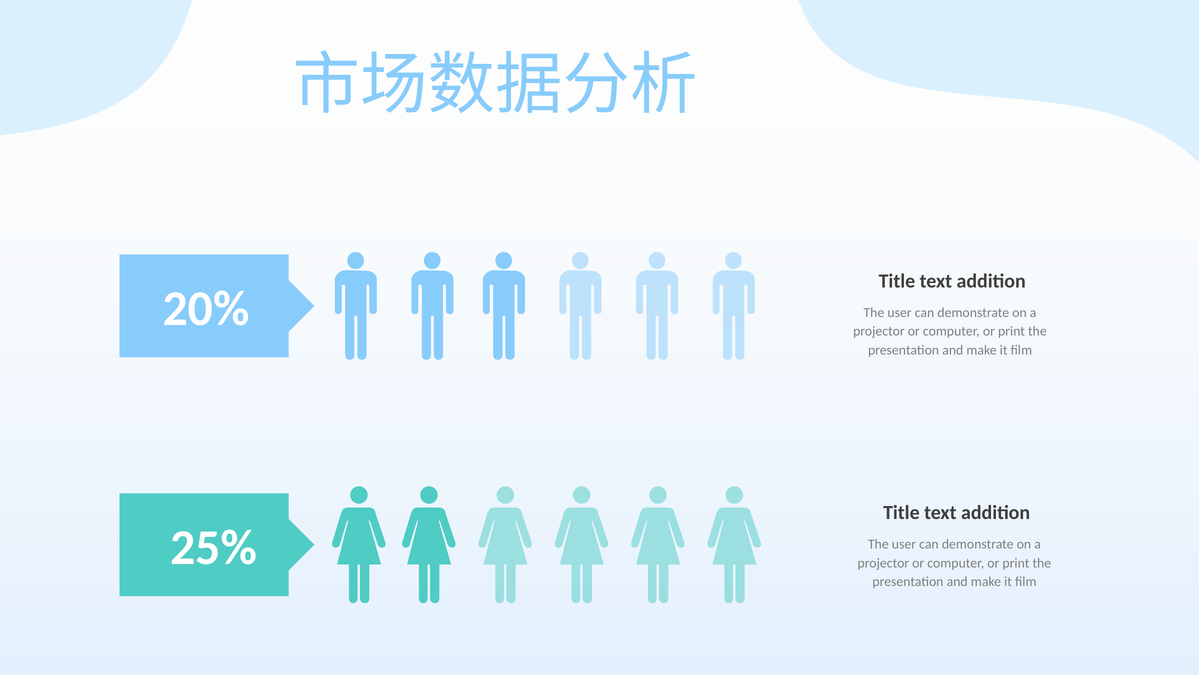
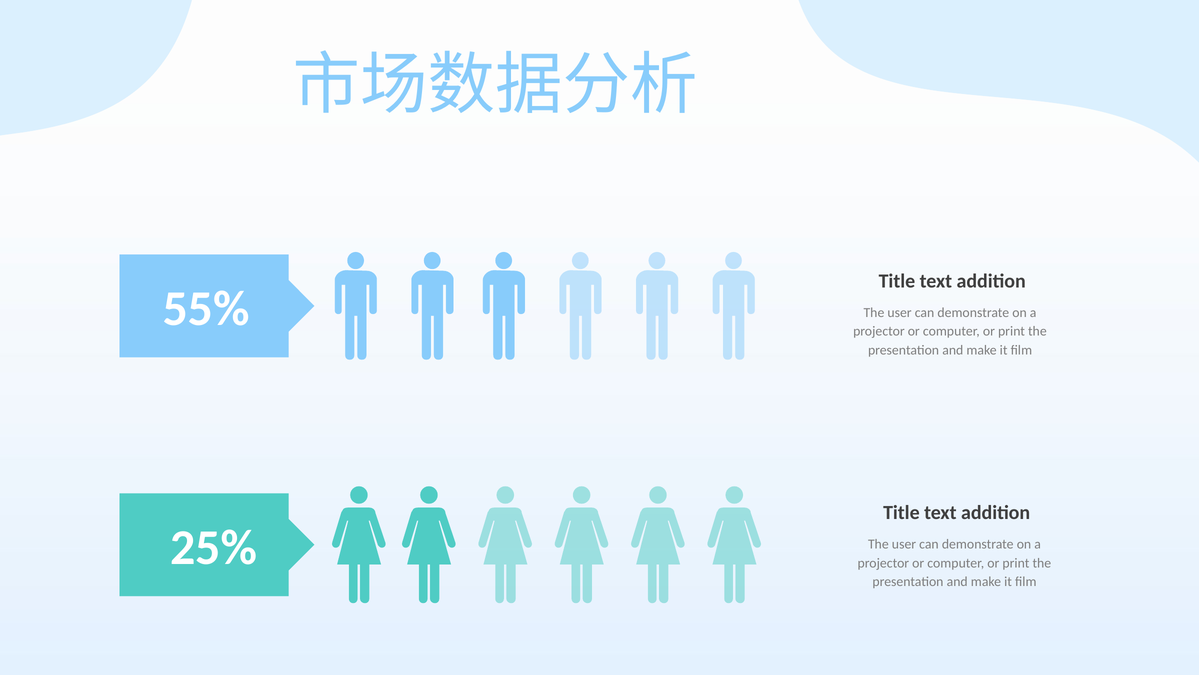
20%: 20% -> 55% (206, 309)
